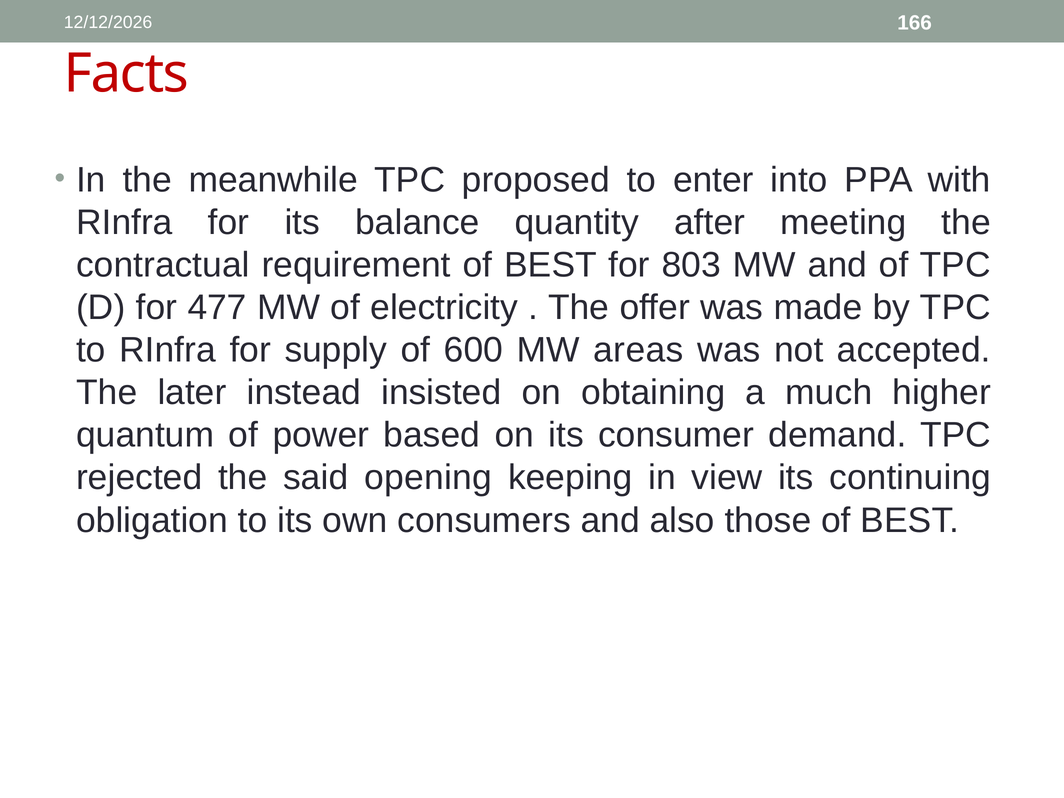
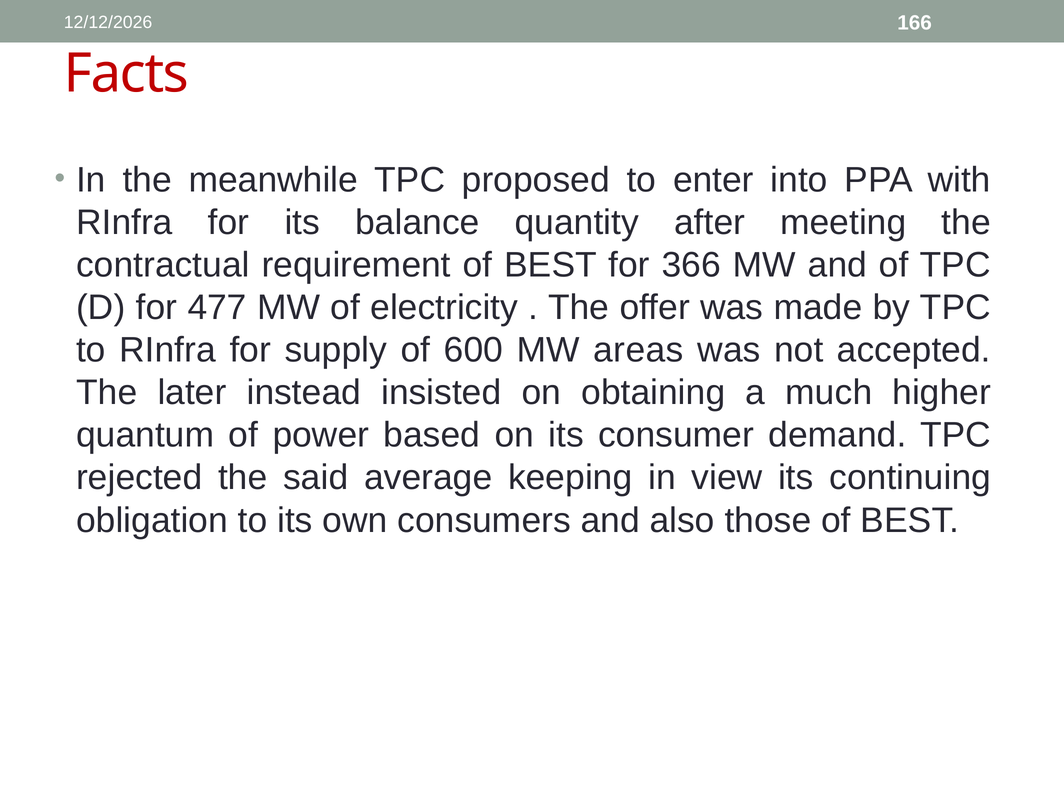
803: 803 -> 366 (691, 265)
opening: opening -> average (428, 478)
